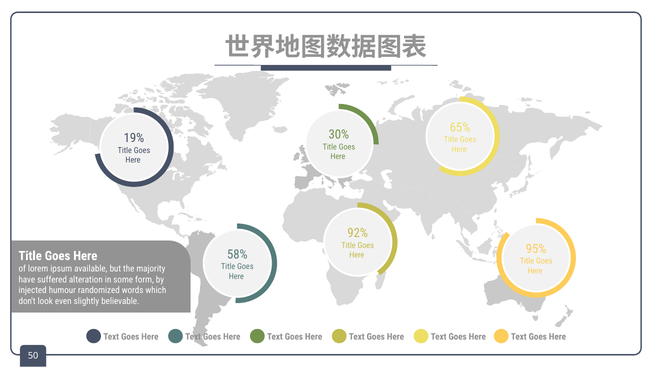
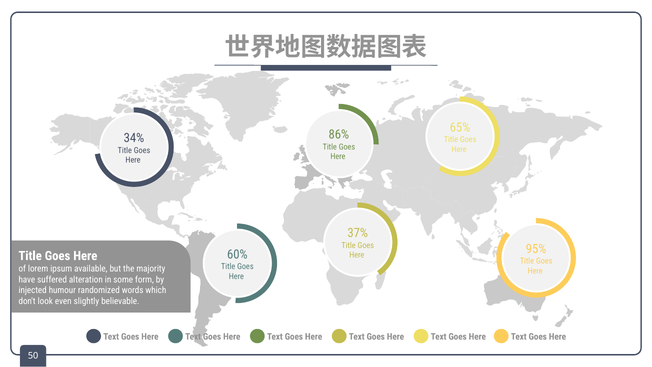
30%: 30% -> 86% (339, 135)
19%: 19% -> 34% (134, 138)
92%: 92% -> 37% (358, 233)
58%: 58% -> 60% (237, 254)
